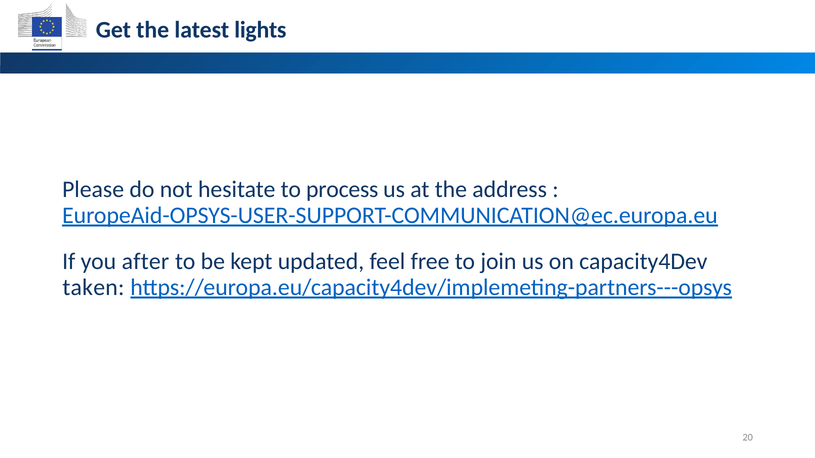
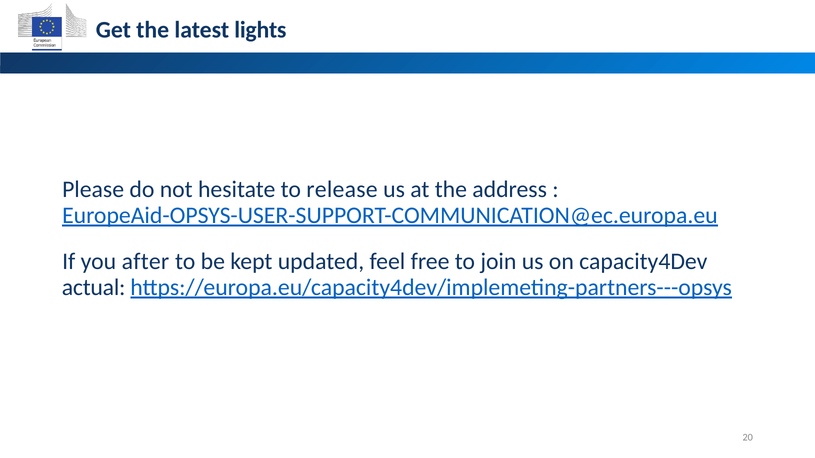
process: process -> release (342, 189)
taken: taken -> actual (94, 288)
